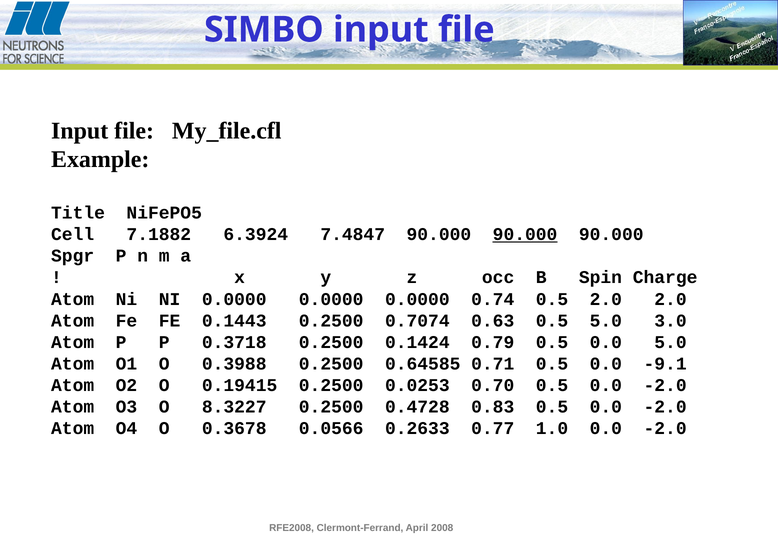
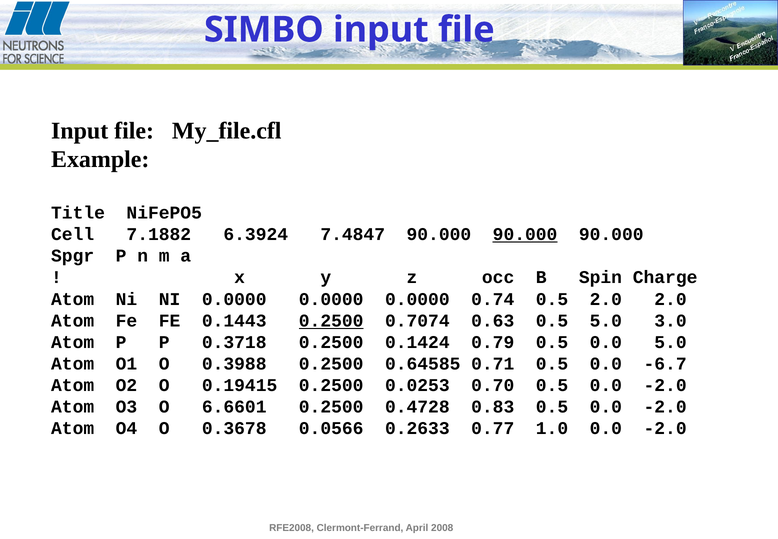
0.2500 underline: none -> present (331, 320)
-9.1: -9.1 -> -6.7 (665, 363)
8.3227: 8.3227 -> 6.6601 (234, 407)
